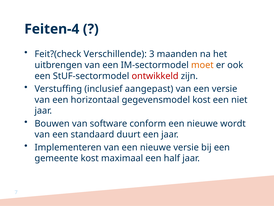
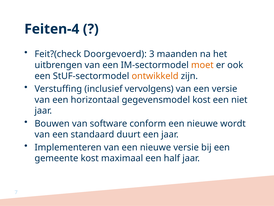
Verschillende: Verschillende -> Doorgevoerd (115, 54)
ontwikkeld colour: red -> orange (155, 76)
aangepast: aangepast -> vervolgens (149, 89)
